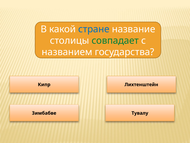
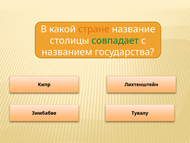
стране colour: blue -> orange (94, 29)
